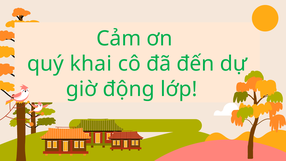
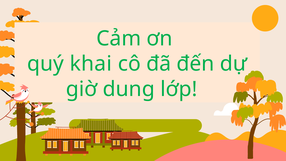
động: động -> dung (129, 89)
